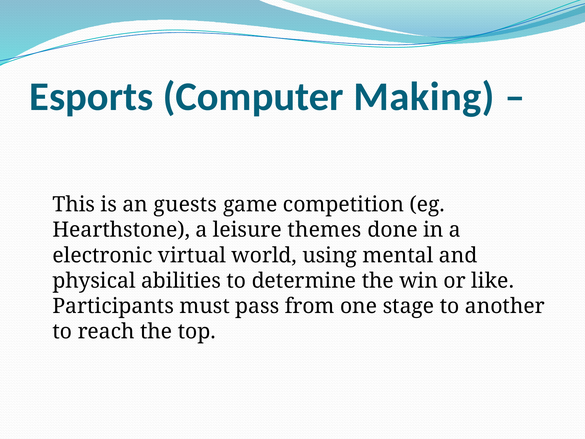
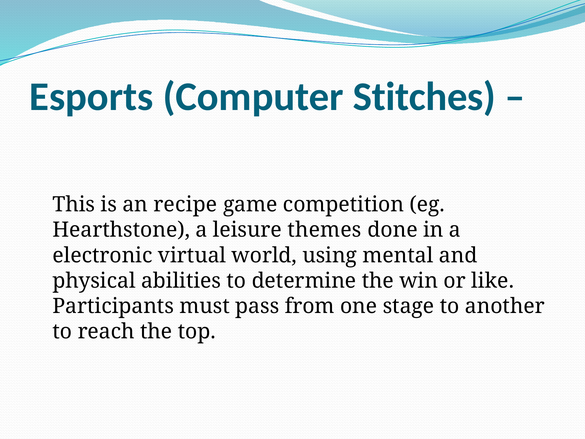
Making: Making -> Stitches (424, 97)
guests: guests -> recipe (185, 204)
